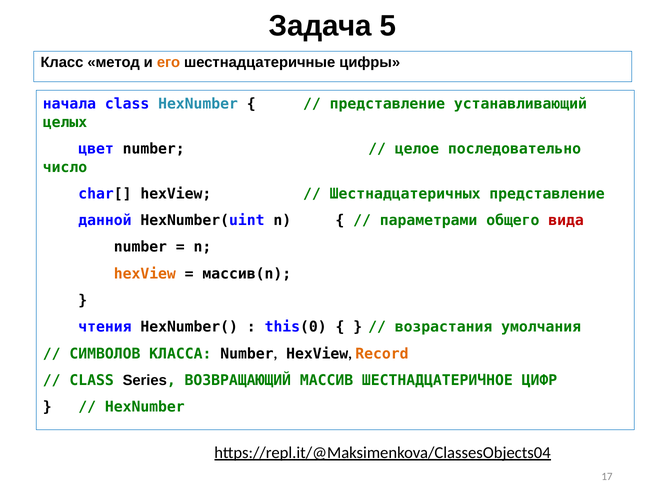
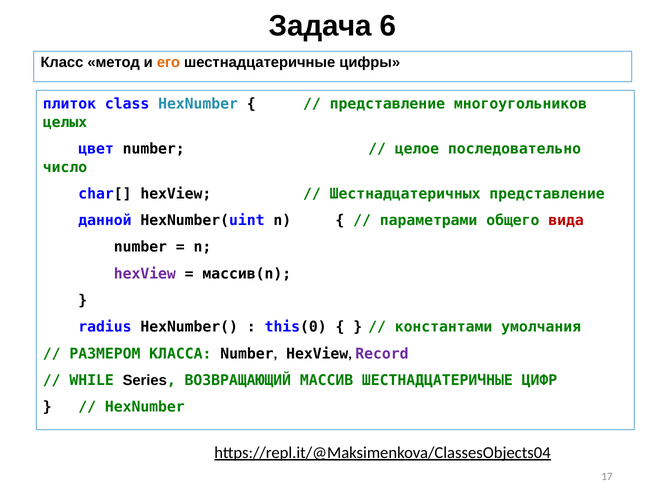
5: 5 -> 6 (388, 26)
начала: начала -> плиток (69, 104)
устанавливающий: устанавливающий -> многоугольников (520, 104)
hexView colour: orange -> purple (145, 274)
чтения: чтения -> radius (105, 327)
возрастания: возрастания -> константами (444, 327)
СИМВОЛОВ: СИМВОЛОВ -> РАЗМЕРОМ (105, 353)
Record colour: orange -> purple (382, 353)
CLASS: CLASS -> WHILE (92, 380)
МАССИВ ШЕСТНАДЦАТЕРИЧНОЕ: ШЕСТНАДЦАТЕРИЧНОЕ -> ШЕСТНАДЦАТЕРИЧНЫЕ (437, 380)
